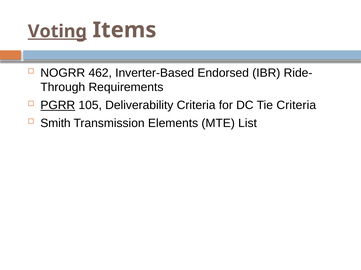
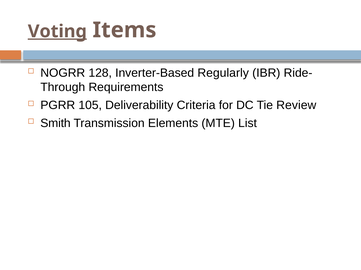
462: 462 -> 128 (100, 73)
Endorsed: Endorsed -> Regularly (223, 73)
PGRR underline: present -> none (58, 105)
Tie Criteria: Criteria -> Review (296, 105)
